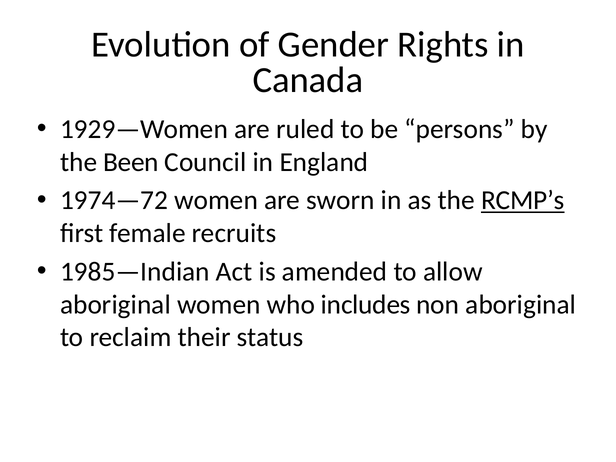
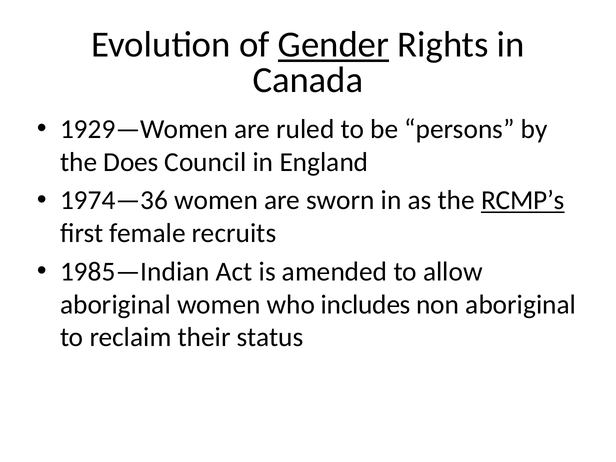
Gender underline: none -> present (333, 45)
Been: Been -> Does (131, 162)
1974—72: 1974—72 -> 1974—36 (114, 200)
